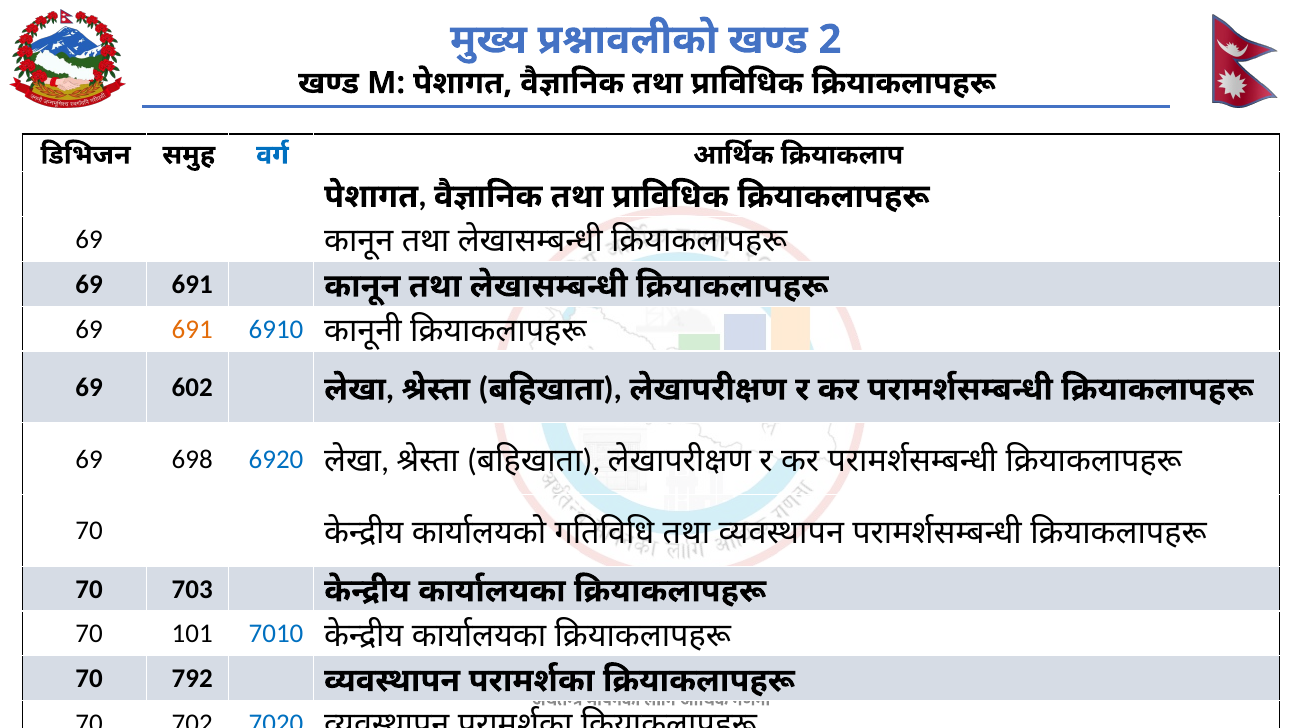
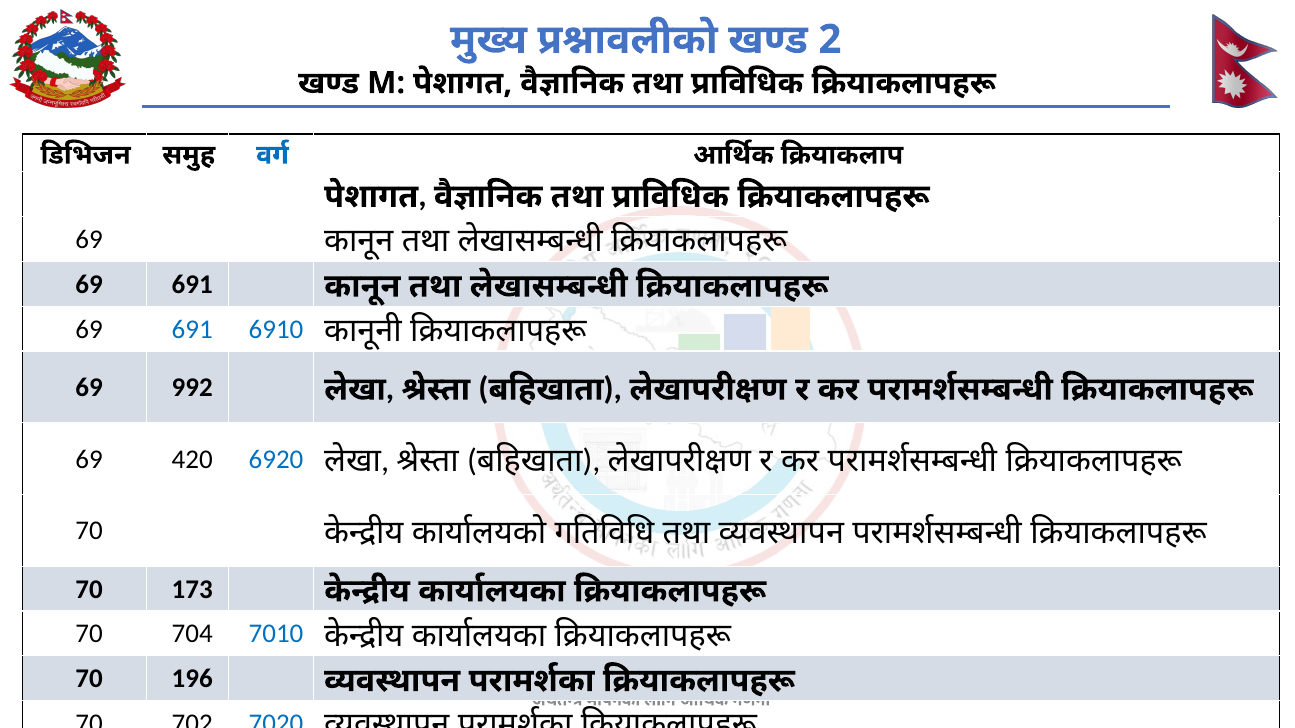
691 colour: orange -> blue (192, 329)
602: 602 -> 992 (192, 388)
698: 698 -> 420 (192, 459)
703: 703 -> 173 (192, 590)
101: 101 -> 704 (192, 634)
792: 792 -> 196 (192, 679)
